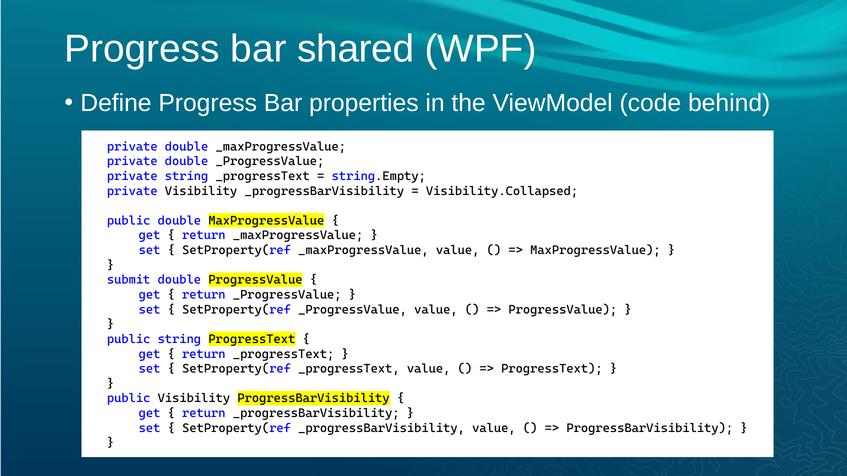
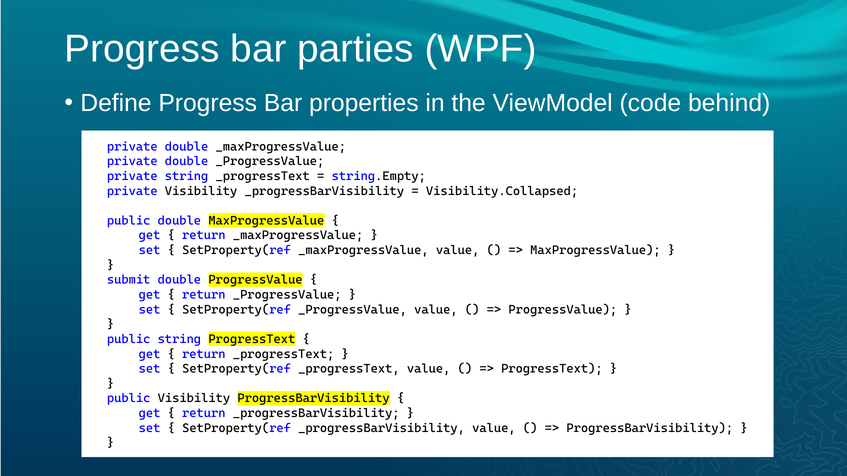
shared: shared -> parties (356, 49)
